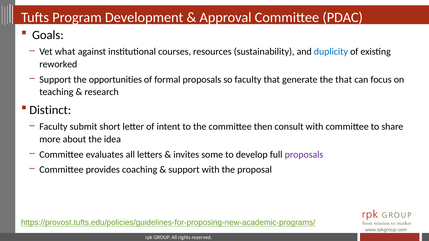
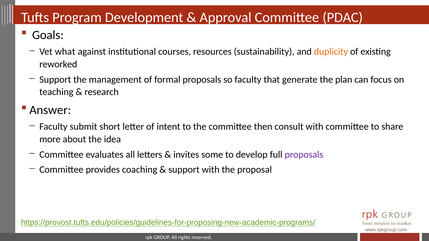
duplicity colour: blue -> orange (331, 52)
opportunities: opportunities -> management (115, 80)
the that: that -> plan (344, 80)
Distinct: Distinct -> Answer (50, 110)
